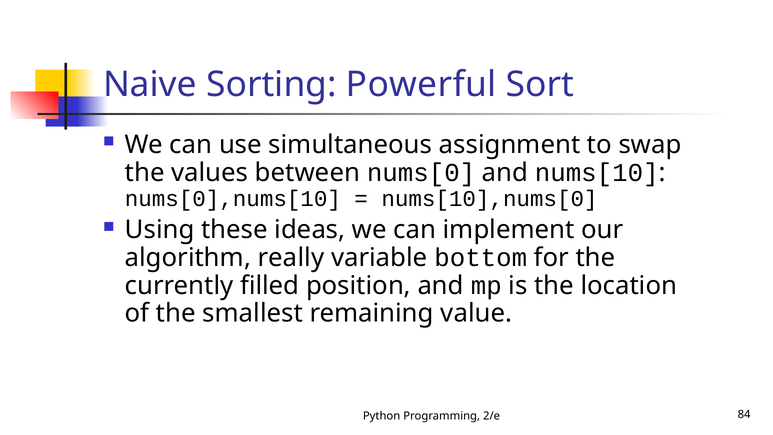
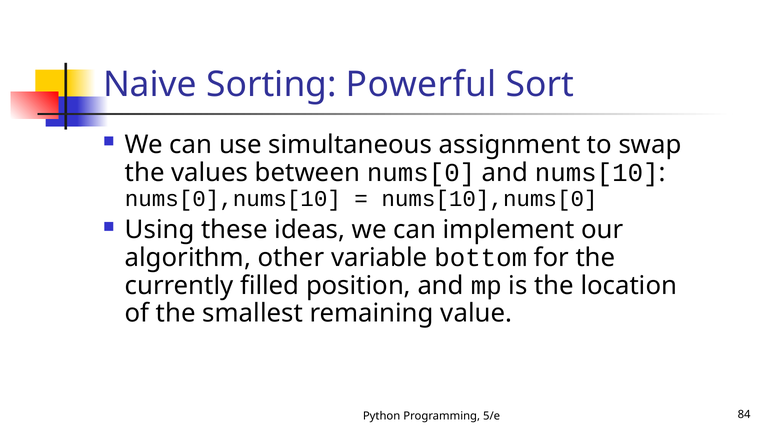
really: really -> other (291, 258)
2/e: 2/e -> 5/e (492, 416)
